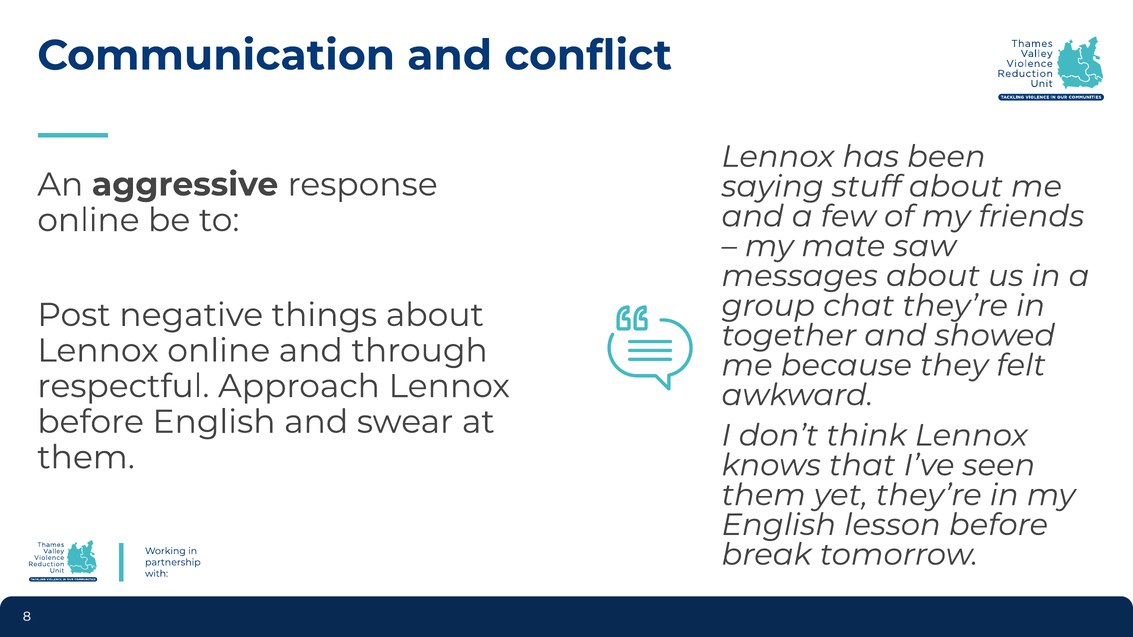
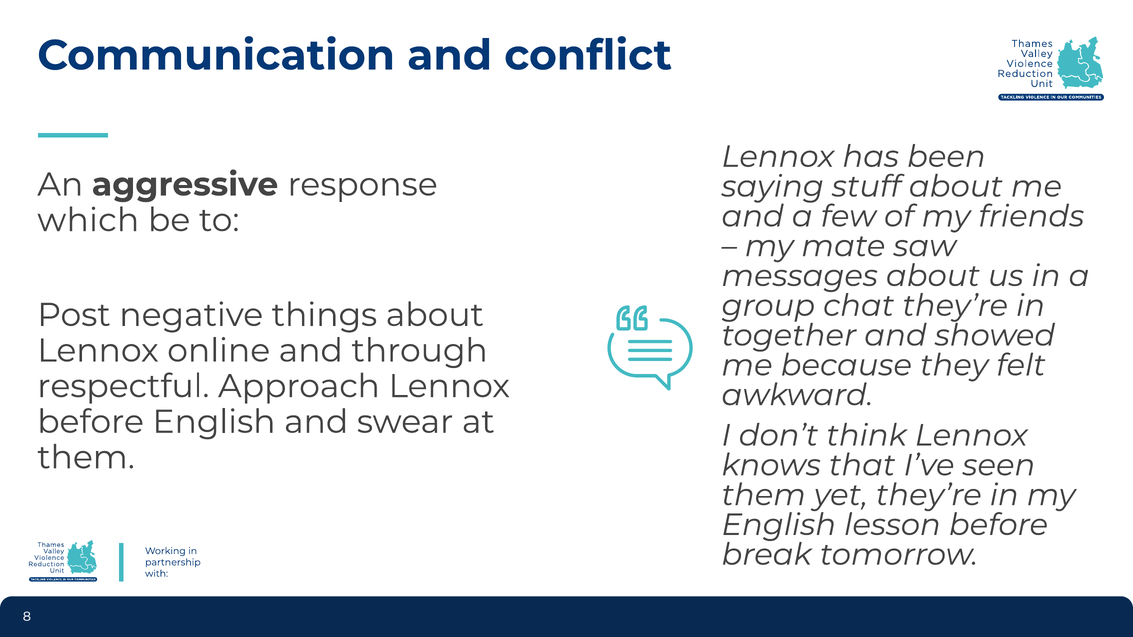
online: online -> which (88, 220)
